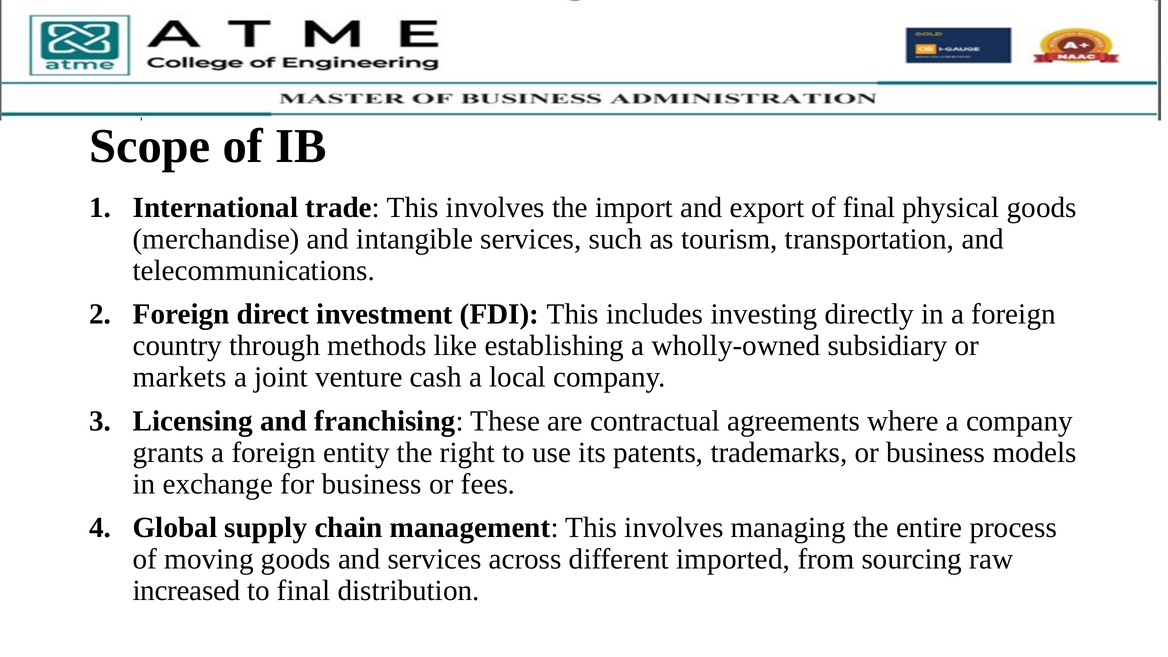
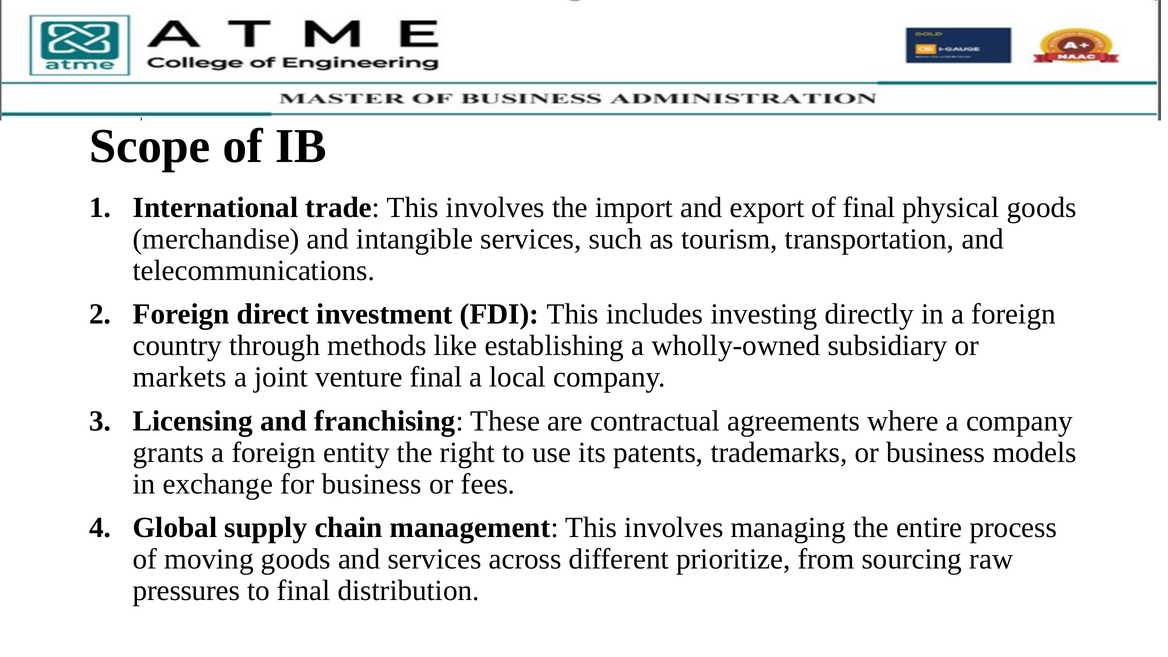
venture cash: cash -> final (436, 377)
imported: imported -> prioritize (733, 559)
increased: increased -> pressures (186, 591)
